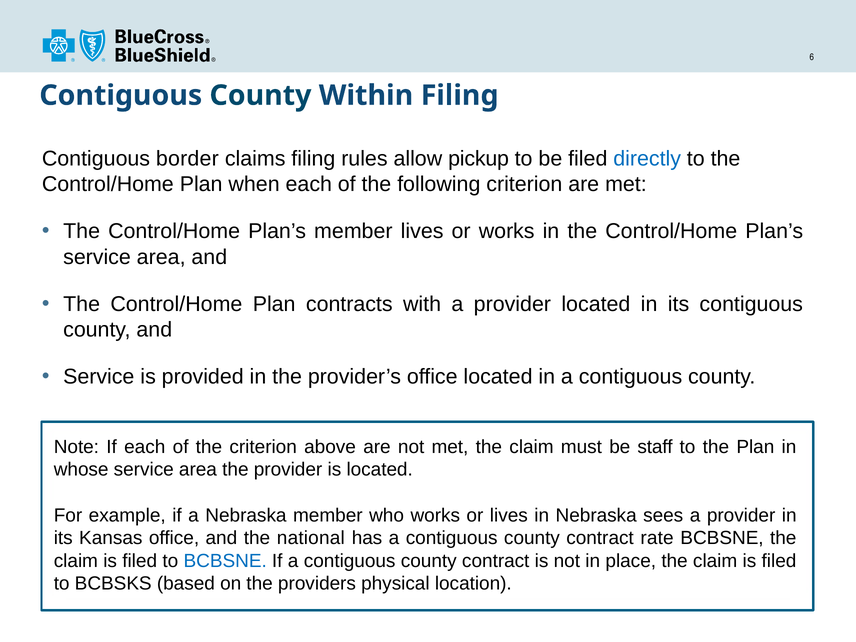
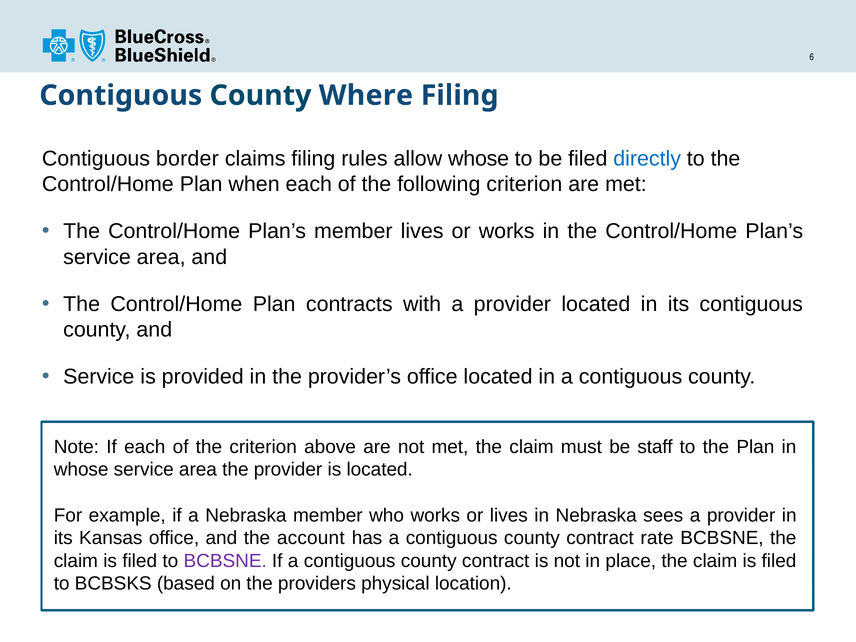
Within: Within -> Where (366, 95)
allow pickup: pickup -> whose (479, 159)
national: national -> account (311, 538)
BCBSNE colour: blue -> purple (225, 561)
